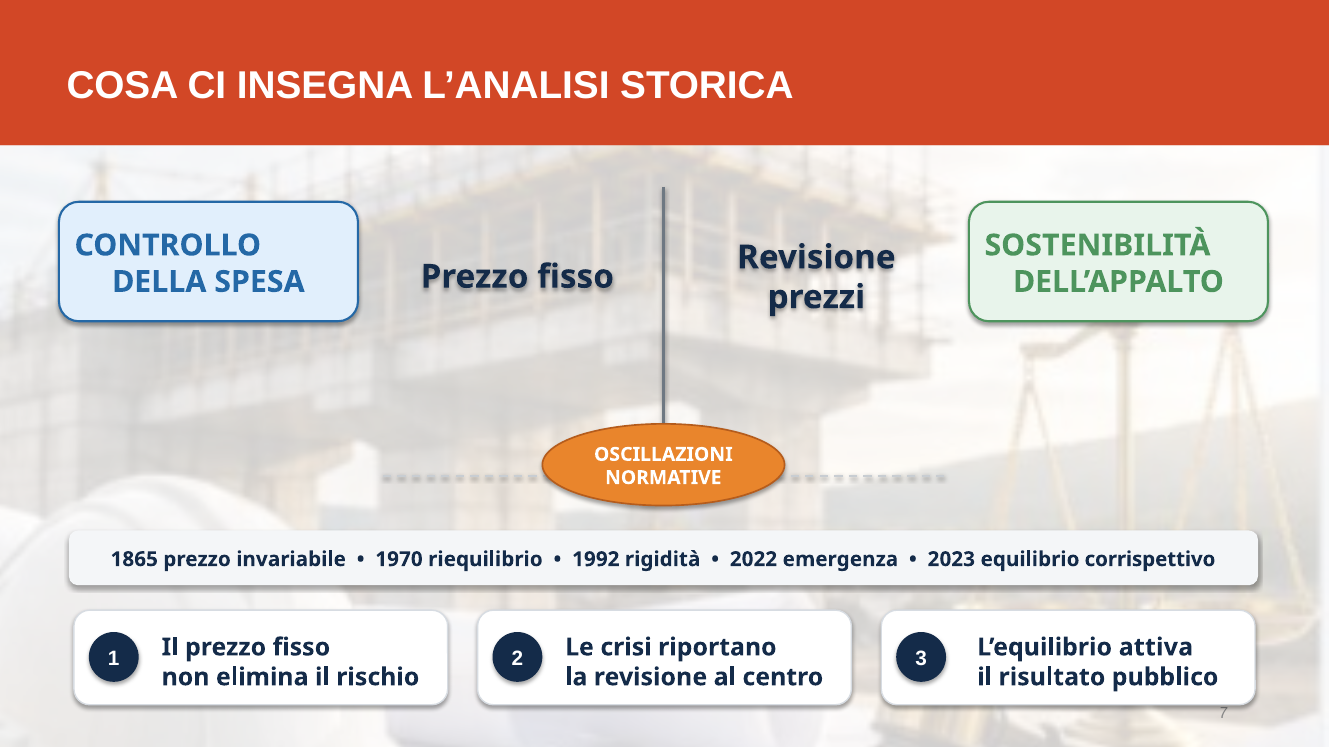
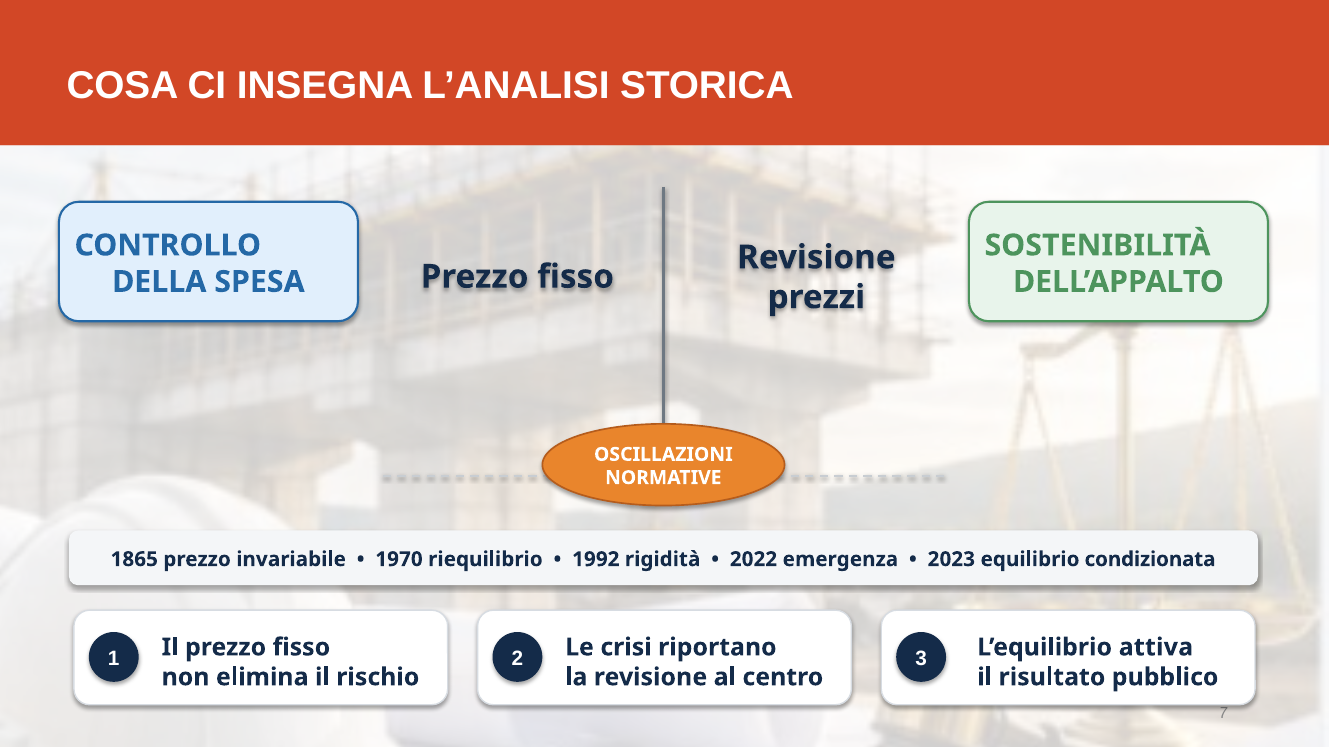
corrispettivo: corrispettivo -> condizionata (1150, 560)
